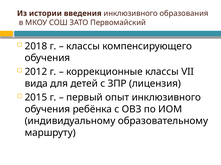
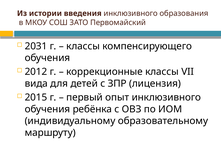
2018: 2018 -> 2031 (36, 46)
